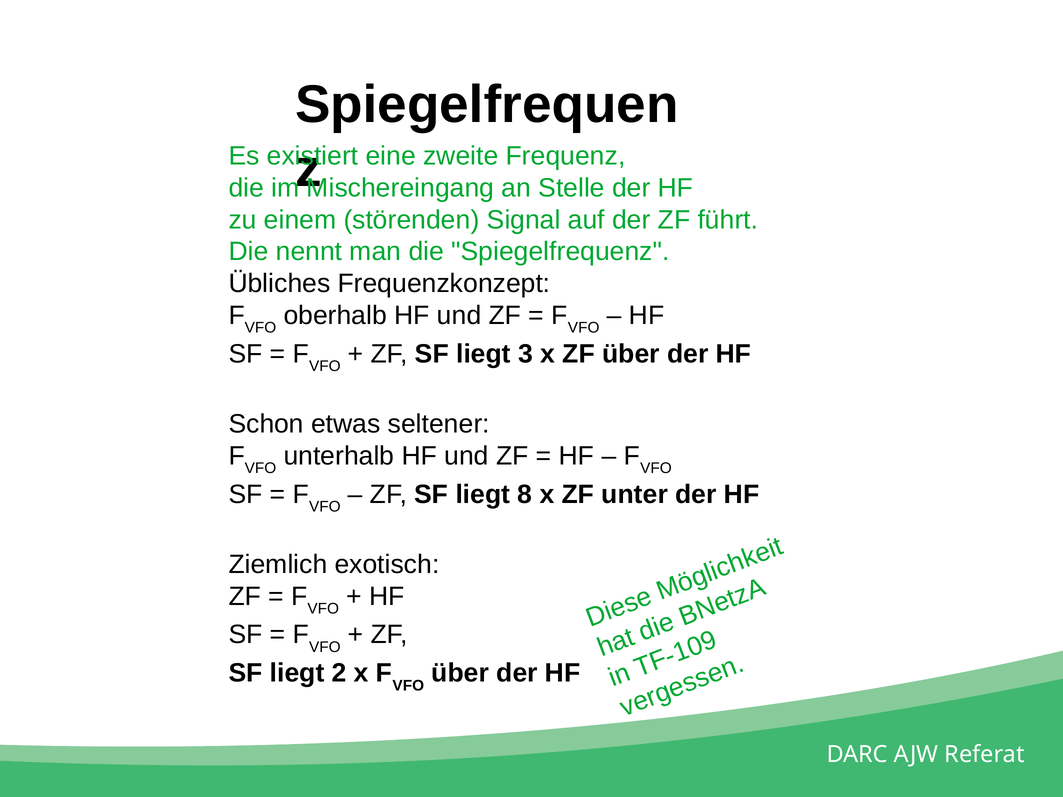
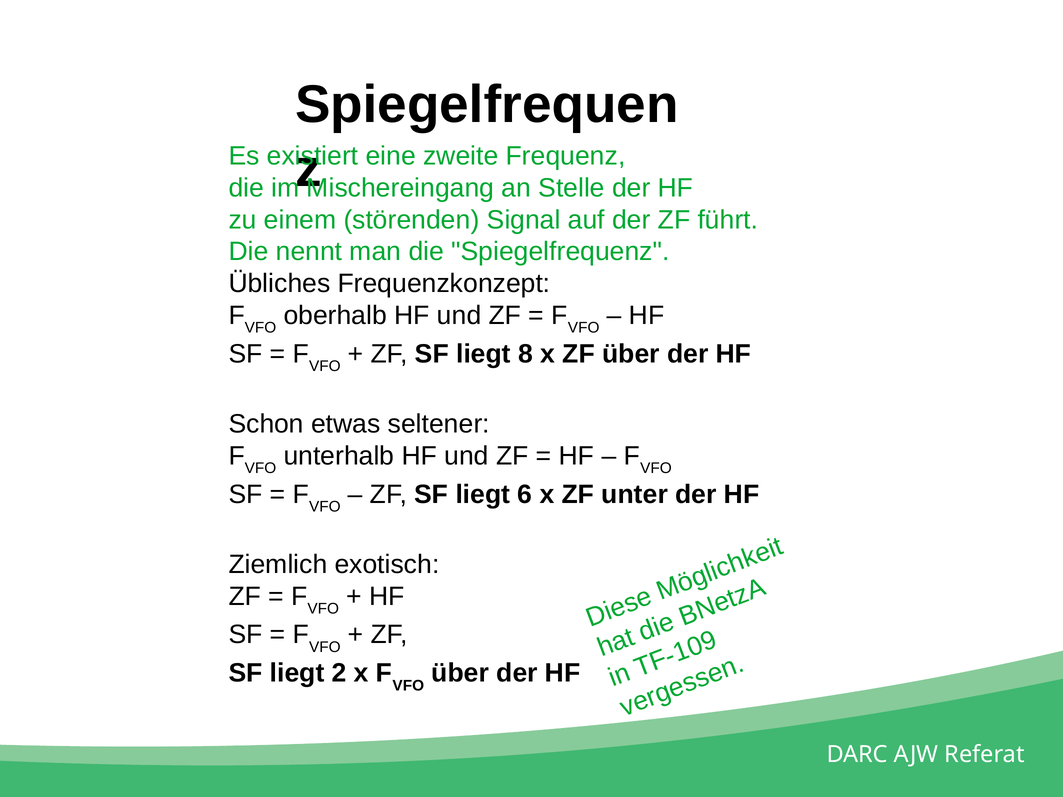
3: 3 -> 8 (526, 354)
8: 8 -> 6 (525, 494)
